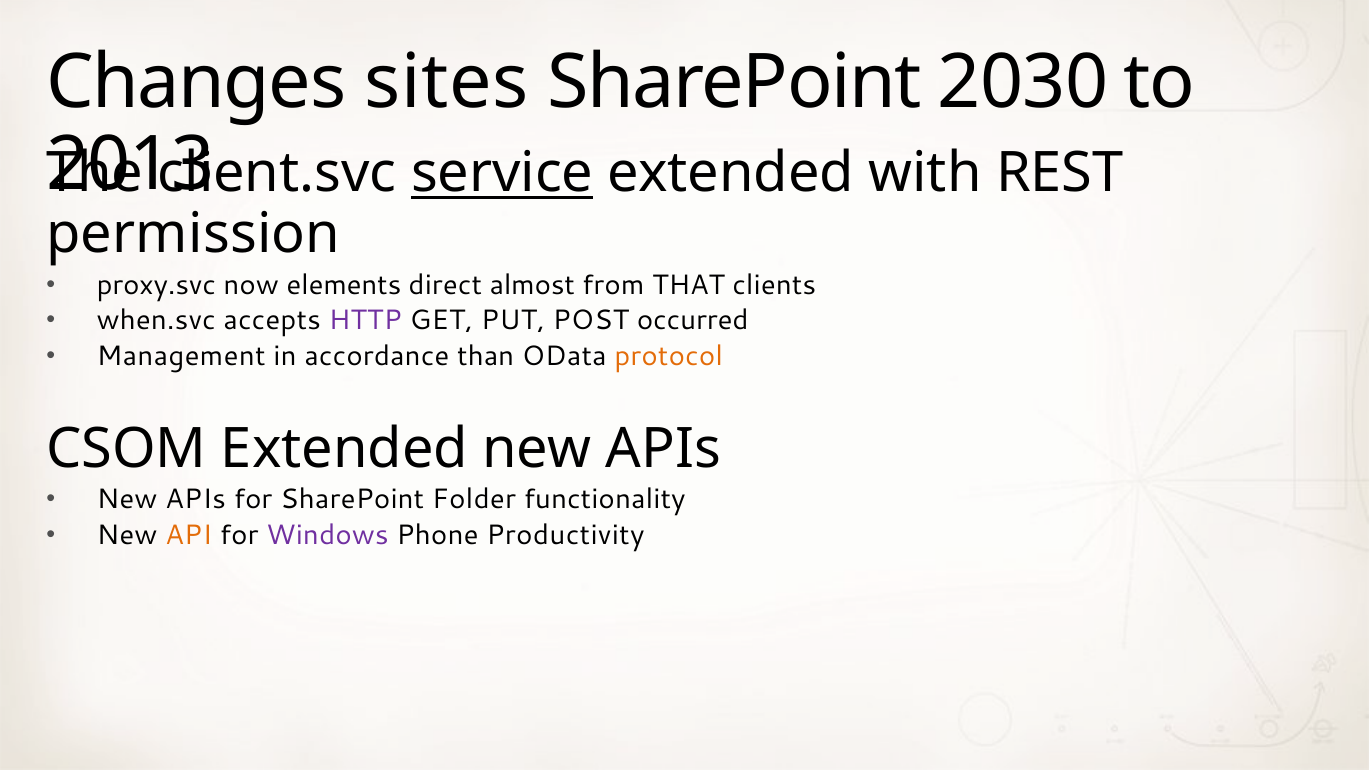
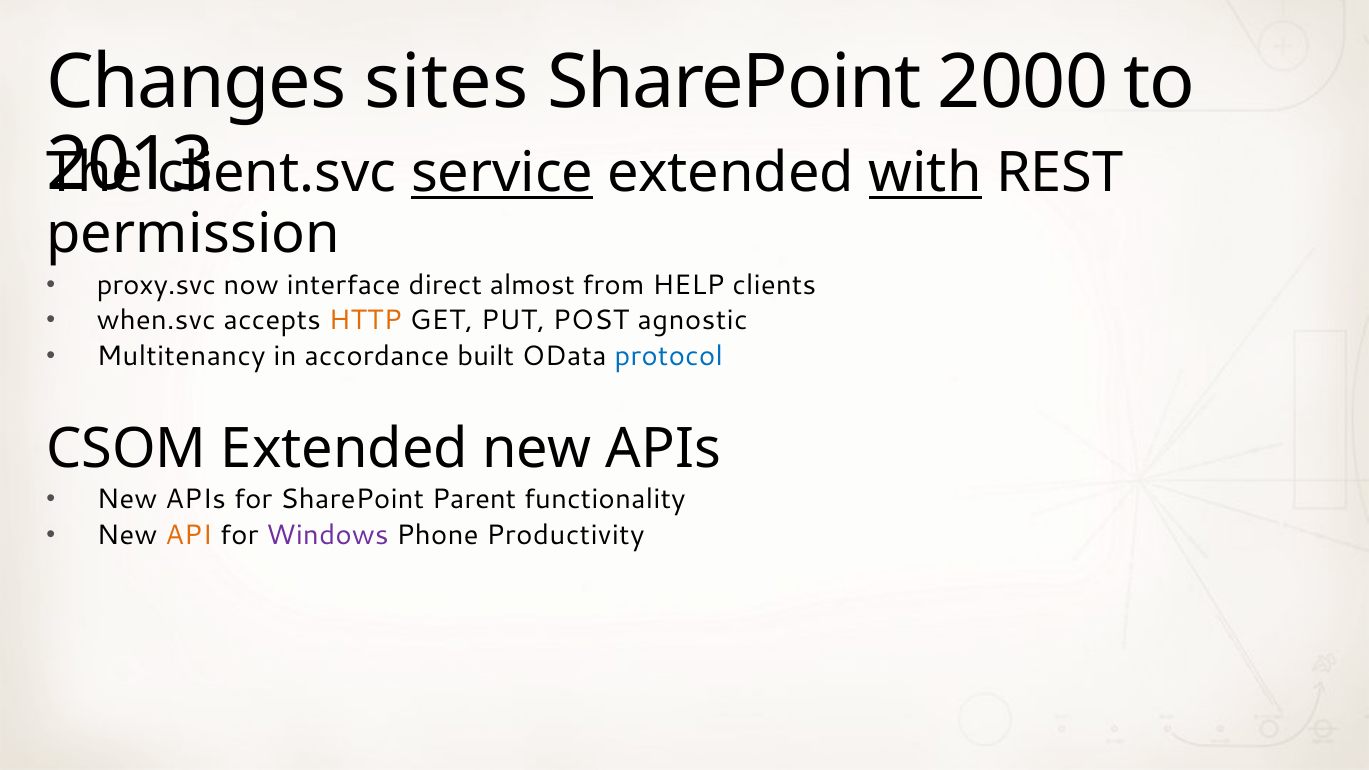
2030: 2030 -> 2000 (1023, 83)
with underline: none -> present (925, 173)
elements: elements -> interface (344, 285)
THAT: THAT -> HELP (689, 285)
HTTP colour: purple -> orange (365, 321)
occurred: occurred -> agnostic (693, 321)
Management: Management -> Multitenancy (181, 356)
than: than -> built (486, 356)
protocol colour: orange -> blue (669, 356)
Folder: Folder -> Parent (474, 500)
